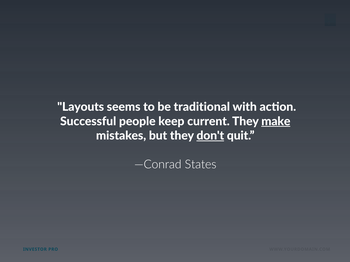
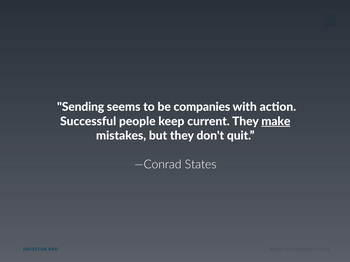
Layouts: Layouts -> Sending (81, 107)
traditional: traditional -> companies (202, 107)
don't underline: present -> none (210, 136)
